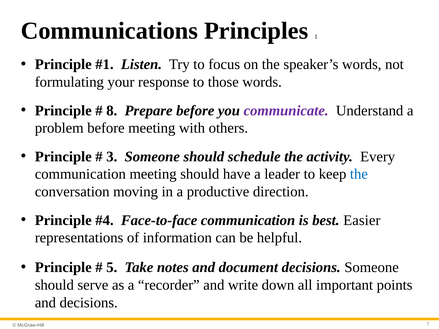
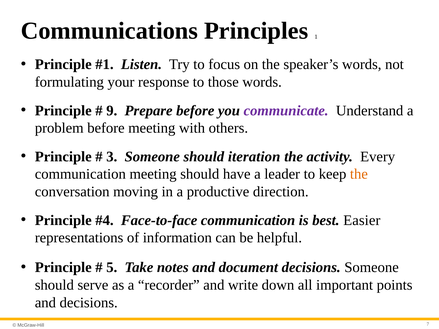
8: 8 -> 9 (112, 111)
schedule: schedule -> iteration (254, 157)
the colour: blue -> orange (359, 174)
